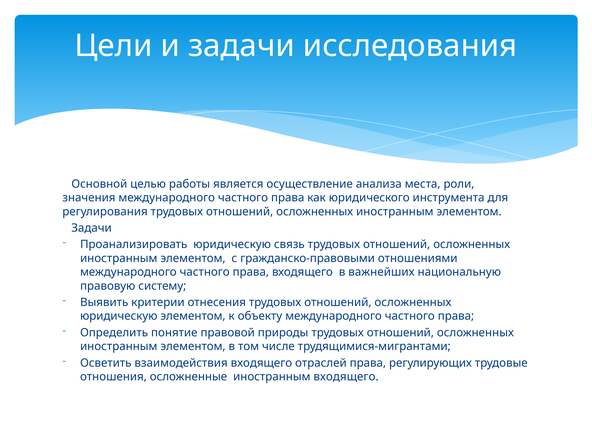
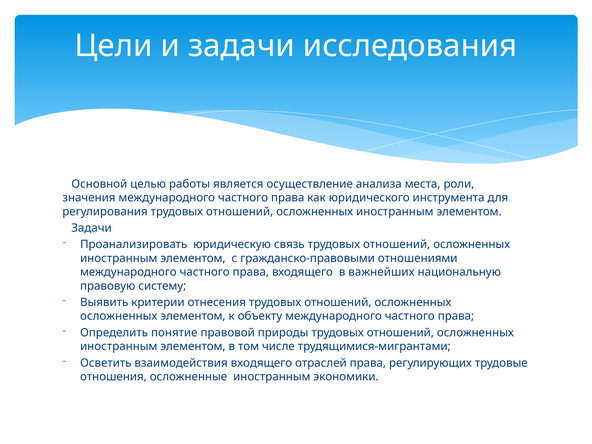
юридическую: юридическую -> осложненных (119, 316)
иностранным входящего: входящего -> экономики (346, 377)
